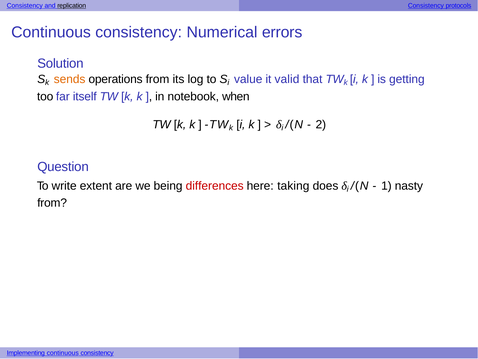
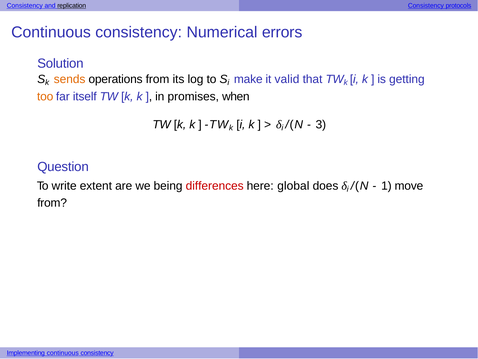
value: value -> make (248, 79)
too colour: black -> orange (45, 96)
notebook: notebook -> promises (193, 96)
2: 2 -> 3 (321, 125)
taking: taking -> global (293, 186)
nasty: nasty -> move (409, 186)
